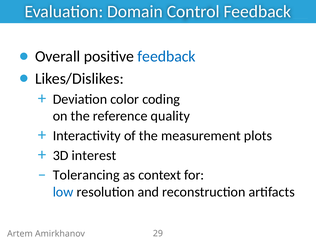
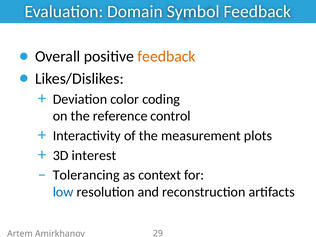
Control: Control -> Symbol (193, 12)
feedback colour: blue -> orange (167, 56)
quality: quality -> control (170, 116)
